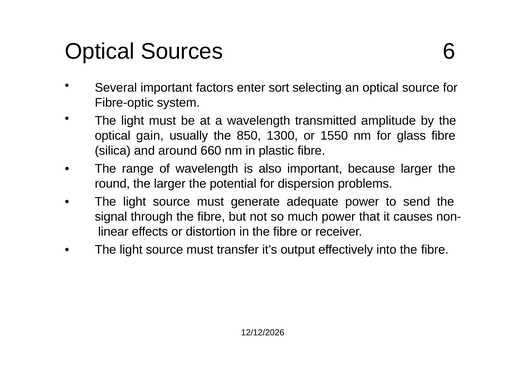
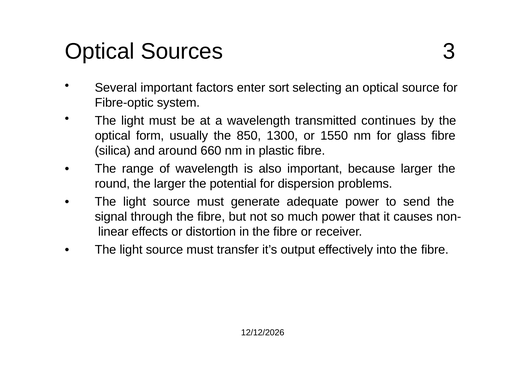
6: 6 -> 3 (449, 51)
amplitude: amplitude -> continues (389, 121)
gain: gain -> form (150, 136)
